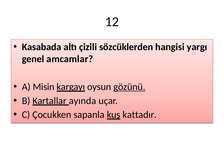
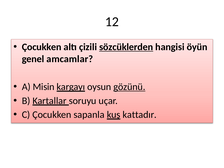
Kasabada: Kasabada -> Çocukken (42, 47)
sözcüklerden underline: none -> present (126, 47)
yargı: yargı -> öyün (197, 47)
ayında: ayında -> soruyu (83, 101)
